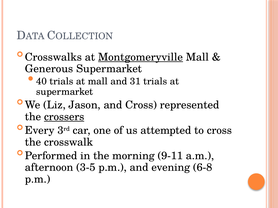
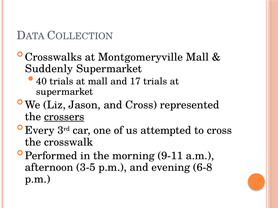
Montgomeryville underline: present -> none (141, 57)
Generous: Generous -> Suddenly (49, 69)
31: 31 -> 17 (135, 82)
